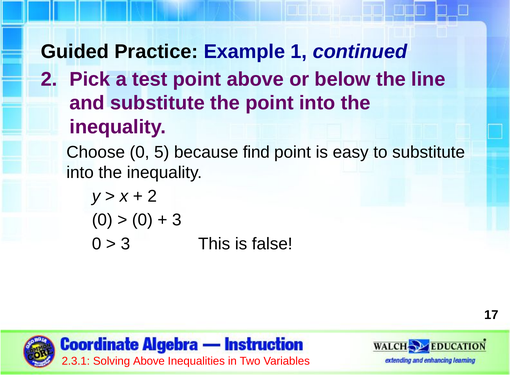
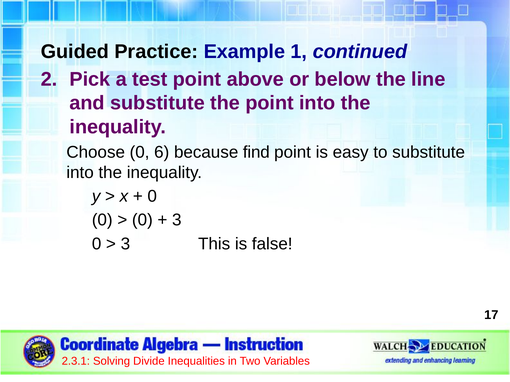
5: 5 -> 6 (162, 152)
2: 2 -> 0 (152, 197)
Solving Above: Above -> Divide (149, 362)
